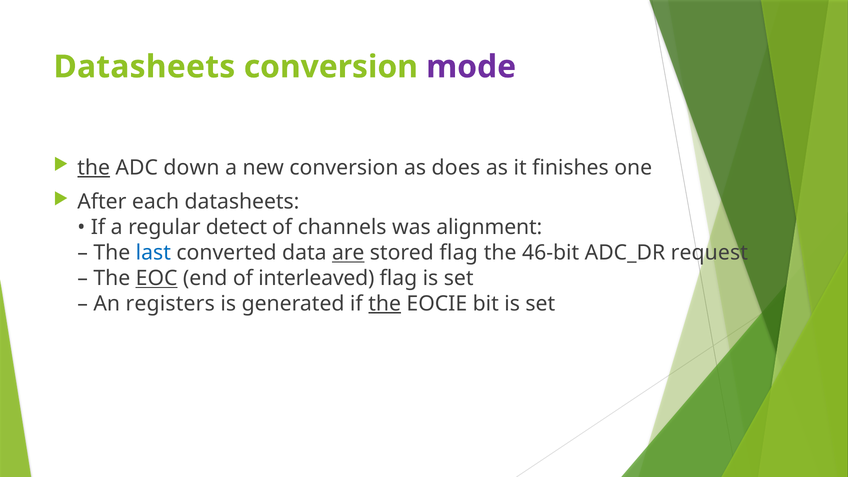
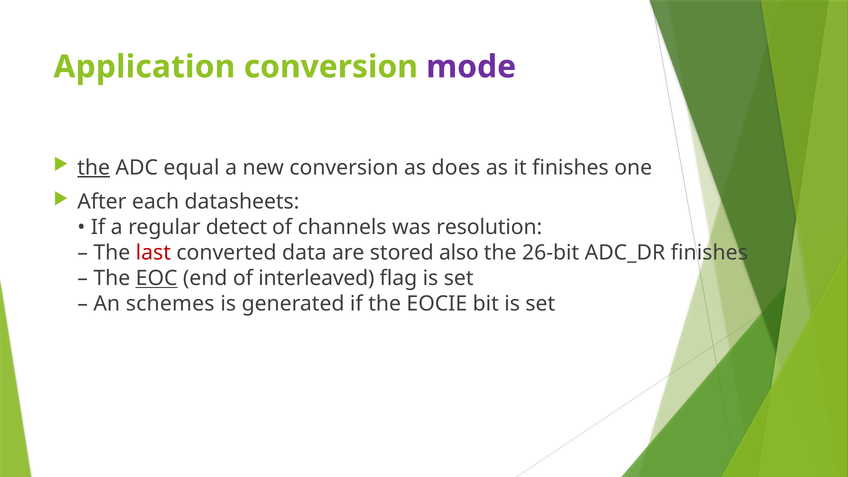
Datasheets: Datasheets -> Application (144, 67)
down: down -> equal (191, 168)
alignment: alignment -> resolution (489, 227)
last colour: blue -> red (153, 253)
are underline: present -> none (348, 253)
stored flag: flag -> also (459, 253)
46-bit: 46-bit -> 26-bit (551, 253)
ADC_DR request: request -> finishes (709, 253)
registers: registers -> schemes (170, 304)
the underline: present -> none (385, 304)
